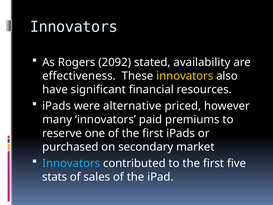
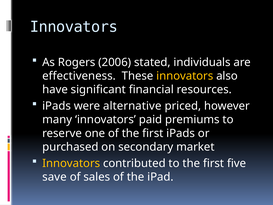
2092: 2092 -> 2006 (115, 62)
availability: availability -> individuals (202, 62)
Innovators colour: light blue -> yellow (71, 163)
stats: stats -> save (55, 177)
